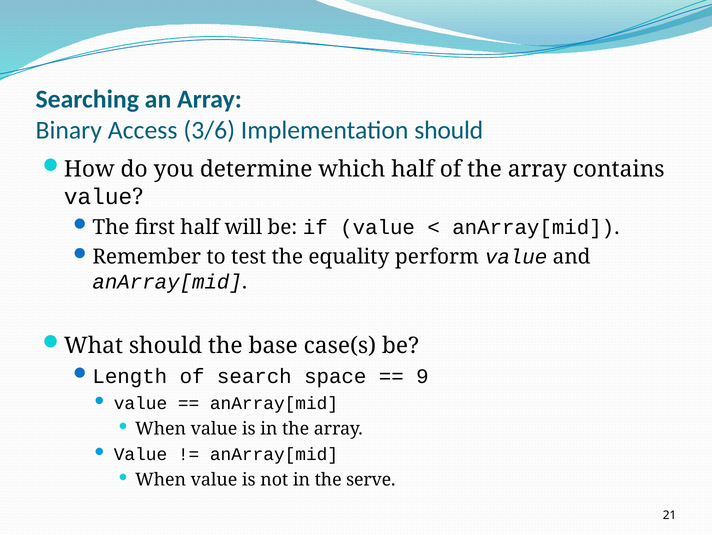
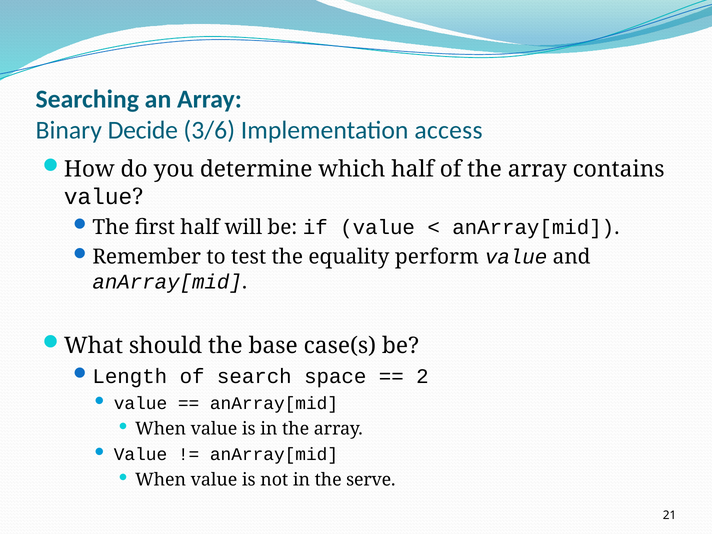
Access: Access -> Decide (143, 130)
Implementation should: should -> access (449, 130)
9: 9 -> 2 (422, 376)
